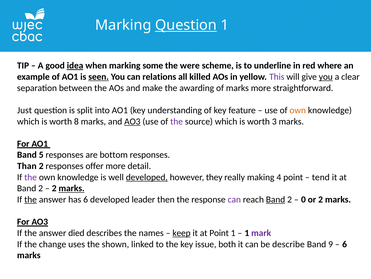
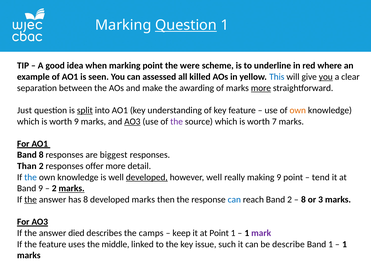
idea underline: present -> none (75, 65)
marking some: some -> point (153, 65)
seen underline: present -> none (99, 77)
relations: relations -> assessed (159, 77)
This colour: purple -> blue (277, 77)
more underline: none -> present (261, 88)
split underline: none -> present (85, 110)
worth 8: 8 -> 9 (76, 121)
3: 3 -> 7 (274, 121)
Band 5: 5 -> 8 (41, 155)
bottom: bottom -> biggest (114, 155)
the colour: purple -> blue (31, 177)
however they: they -> well (214, 177)
making 4: 4 -> 9 (279, 177)
2: 2 -> 9 (41, 188)
has 6: 6 -> 8 (86, 199)
developed leader: leader -> marks (143, 199)
can colour: purple -> blue (234, 199)
Band underline: present -> none (276, 199)
0: 0 -> 8 (303, 199)
or 2: 2 -> 3 (321, 199)
names: names -> camps (151, 232)
keep underline: present -> none (182, 232)
the change: change -> feature (53, 244)
shown: shown -> middle (115, 244)
both: both -> such (227, 244)
Band 9: 9 -> 1 (331, 244)
6: 6 -> 1 (345, 244)
